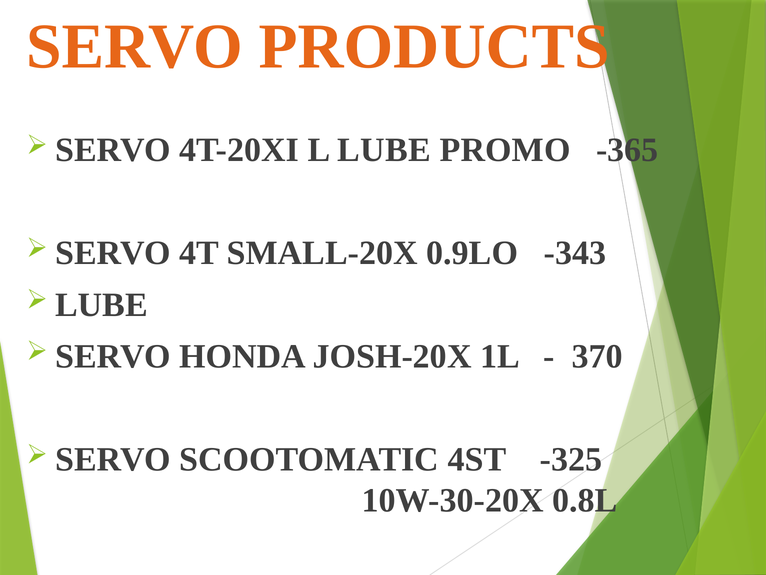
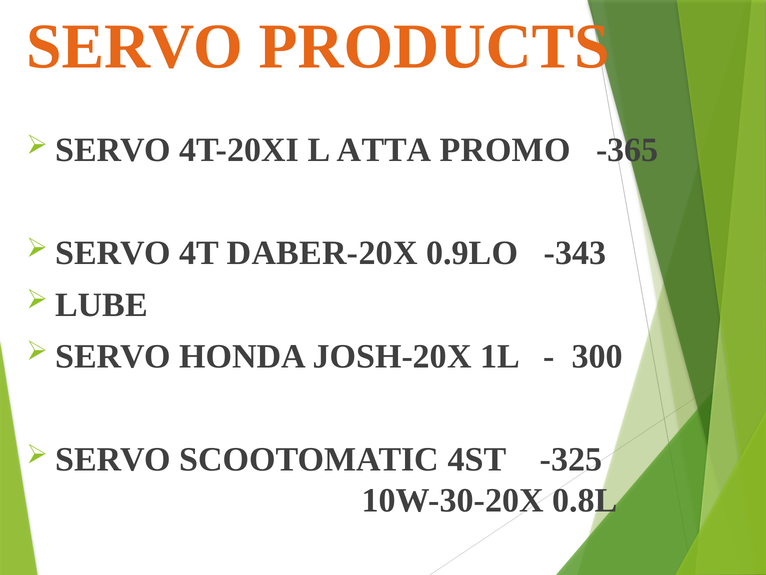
L LUBE: LUBE -> ATTA (384, 150)
SMALL-20X: SMALL-20X -> DABER-20X (322, 253)
370: 370 -> 300 (597, 356)
